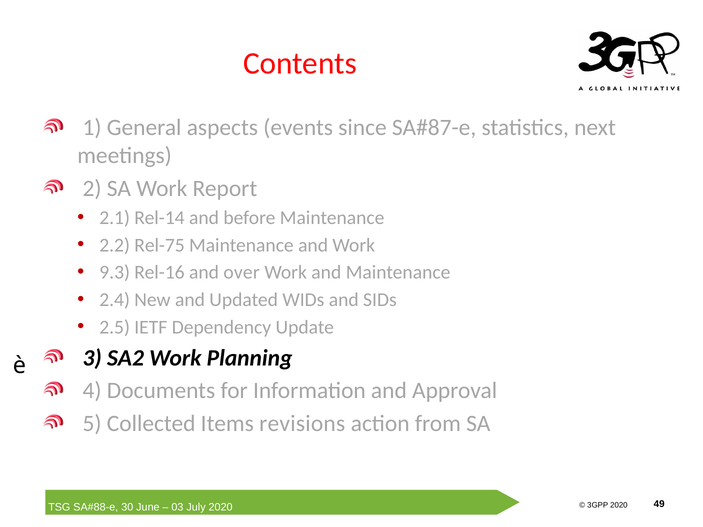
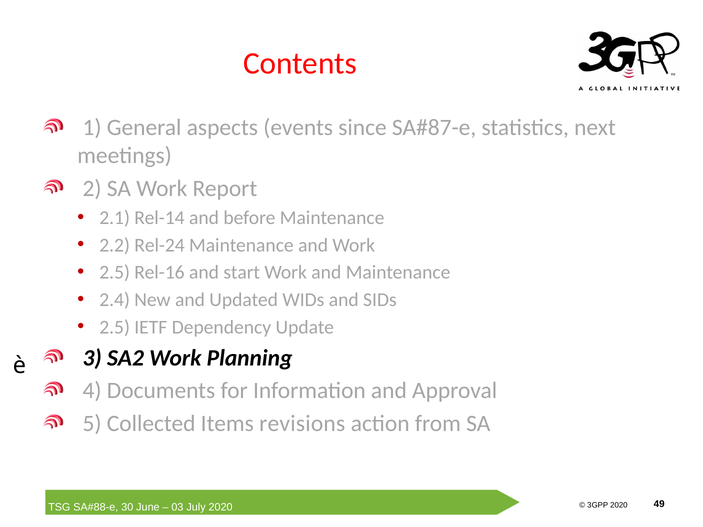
Rel-75: Rel-75 -> Rel-24 (160, 245)
9.3: 9.3 -> 2.5 (115, 273)
over: over -> start (242, 273)
